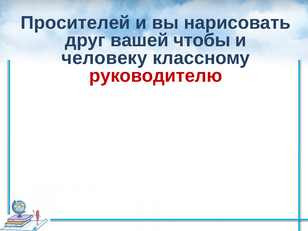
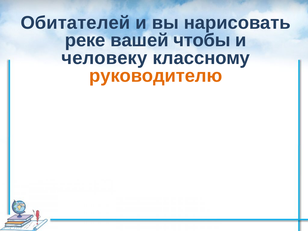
Просителей: Просителей -> Обитателей (75, 23)
друг: друг -> реке (85, 40)
руководителю colour: red -> orange (156, 76)
